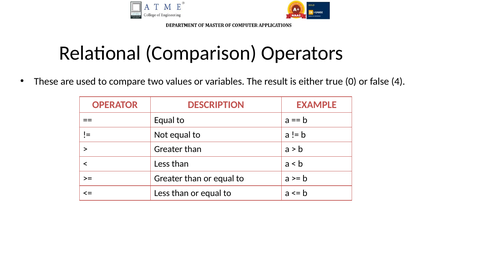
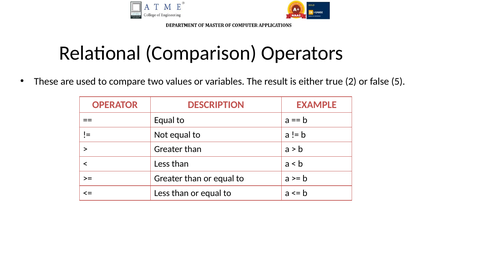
0: 0 -> 2 (351, 81)
4: 4 -> 5 (398, 81)
